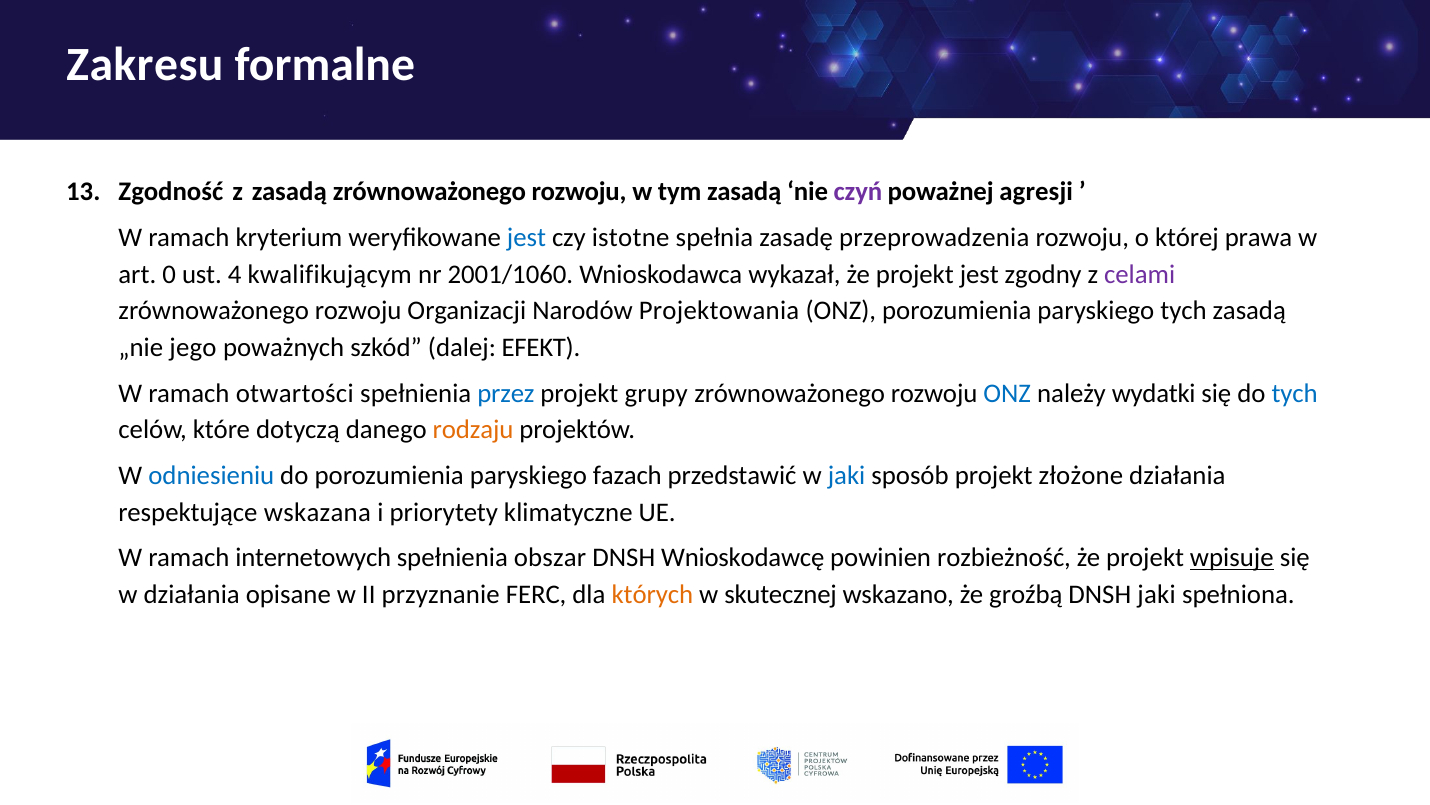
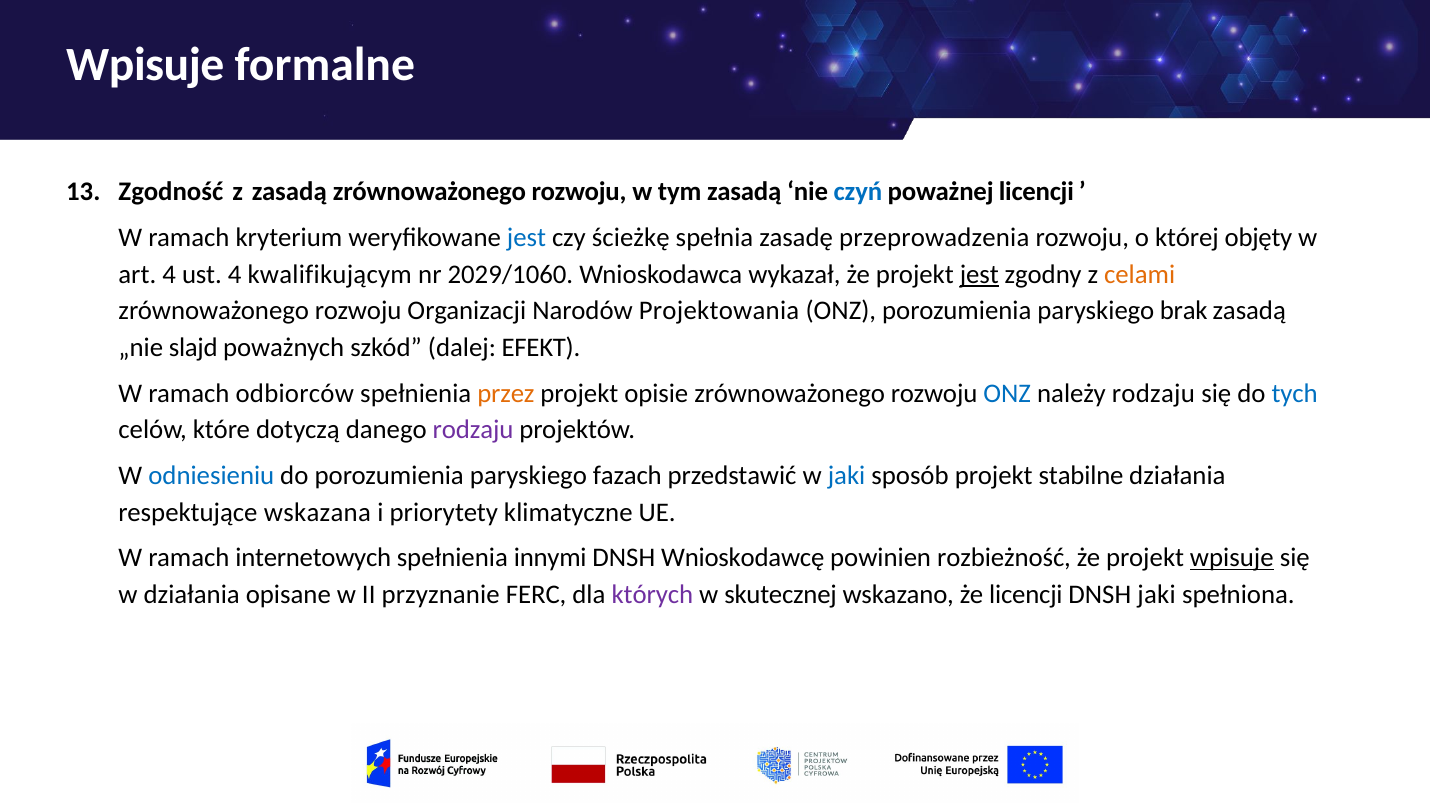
Zakresu: Zakresu -> Wpisuje (145, 65)
czyń colour: purple -> blue (858, 192)
poważnej agresji: agresji -> licencji (1036, 192)
istotne: istotne -> ścieżkę (631, 237)
prawa: prawa -> objęty (1259, 237)
art 0: 0 -> 4 (169, 274)
2001/1060: 2001/1060 -> 2029/1060 (510, 274)
jest underline: none -> present (979, 274)
celami colour: purple -> orange (1140, 274)
paryskiego tych: tych -> brak (1184, 311)
jego: jego -> slajd (193, 347)
otwartości: otwartości -> odbiorców (295, 393)
przez colour: blue -> orange (506, 393)
grupy: grupy -> opisie (656, 393)
należy wydatki: wydatki -> rodzaju (1153, 393)
rodzaju colour: orange -> purple (473, 430)
złożone: złożone -> stabilne (1081, 475)
obszar: obszar -> innymi (550, 557)
których colour: orange -> purple (652, 594)
że groźbą: groźbą -> licencji (1026, 594)
